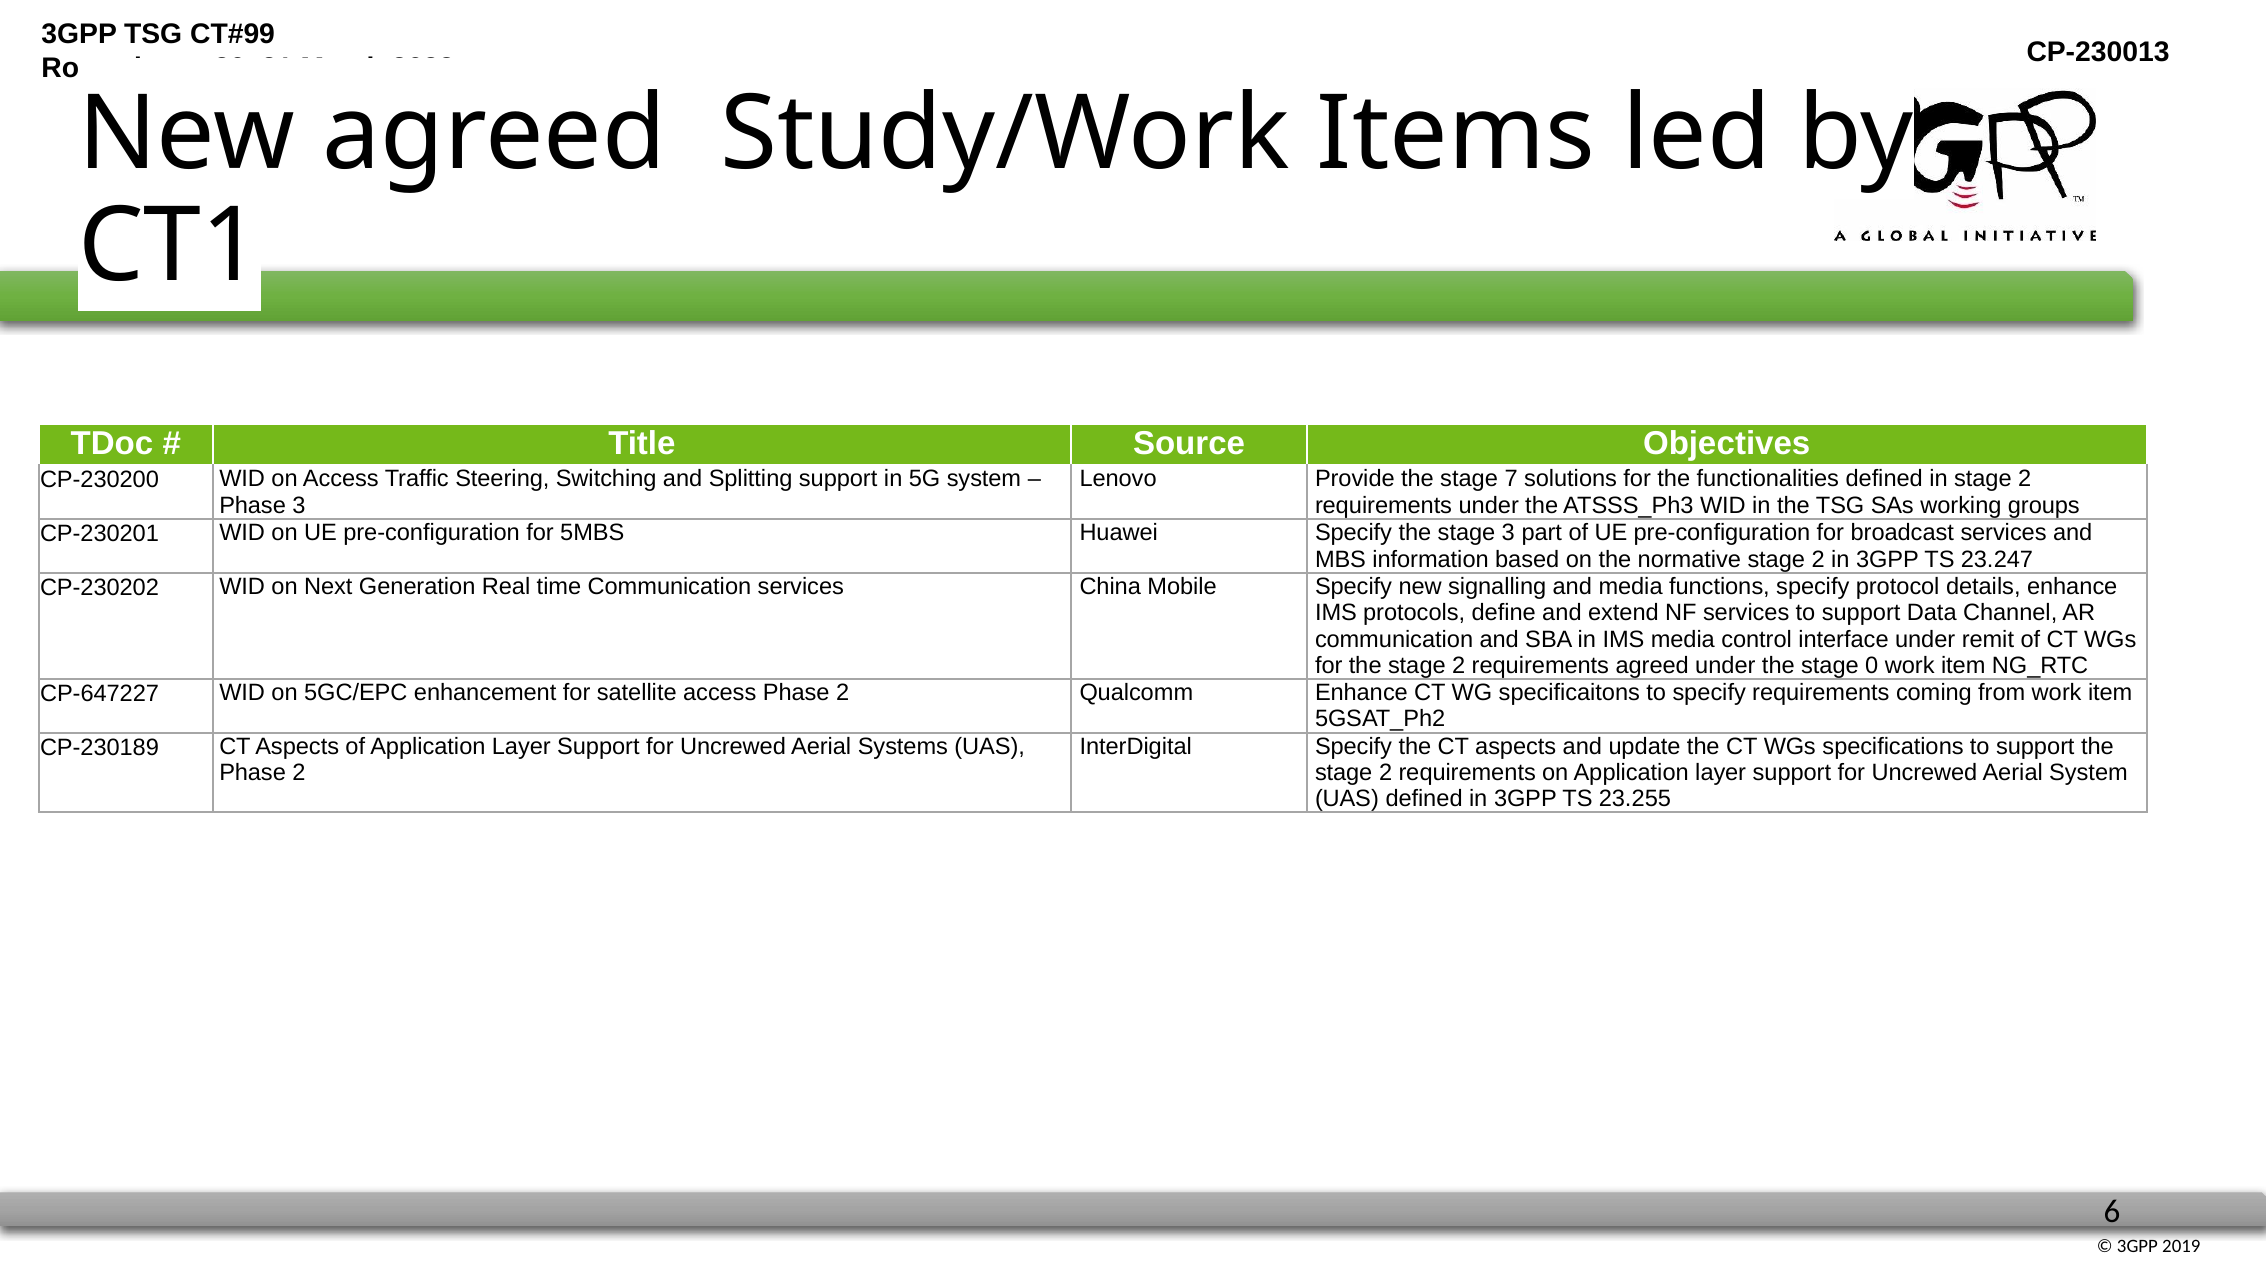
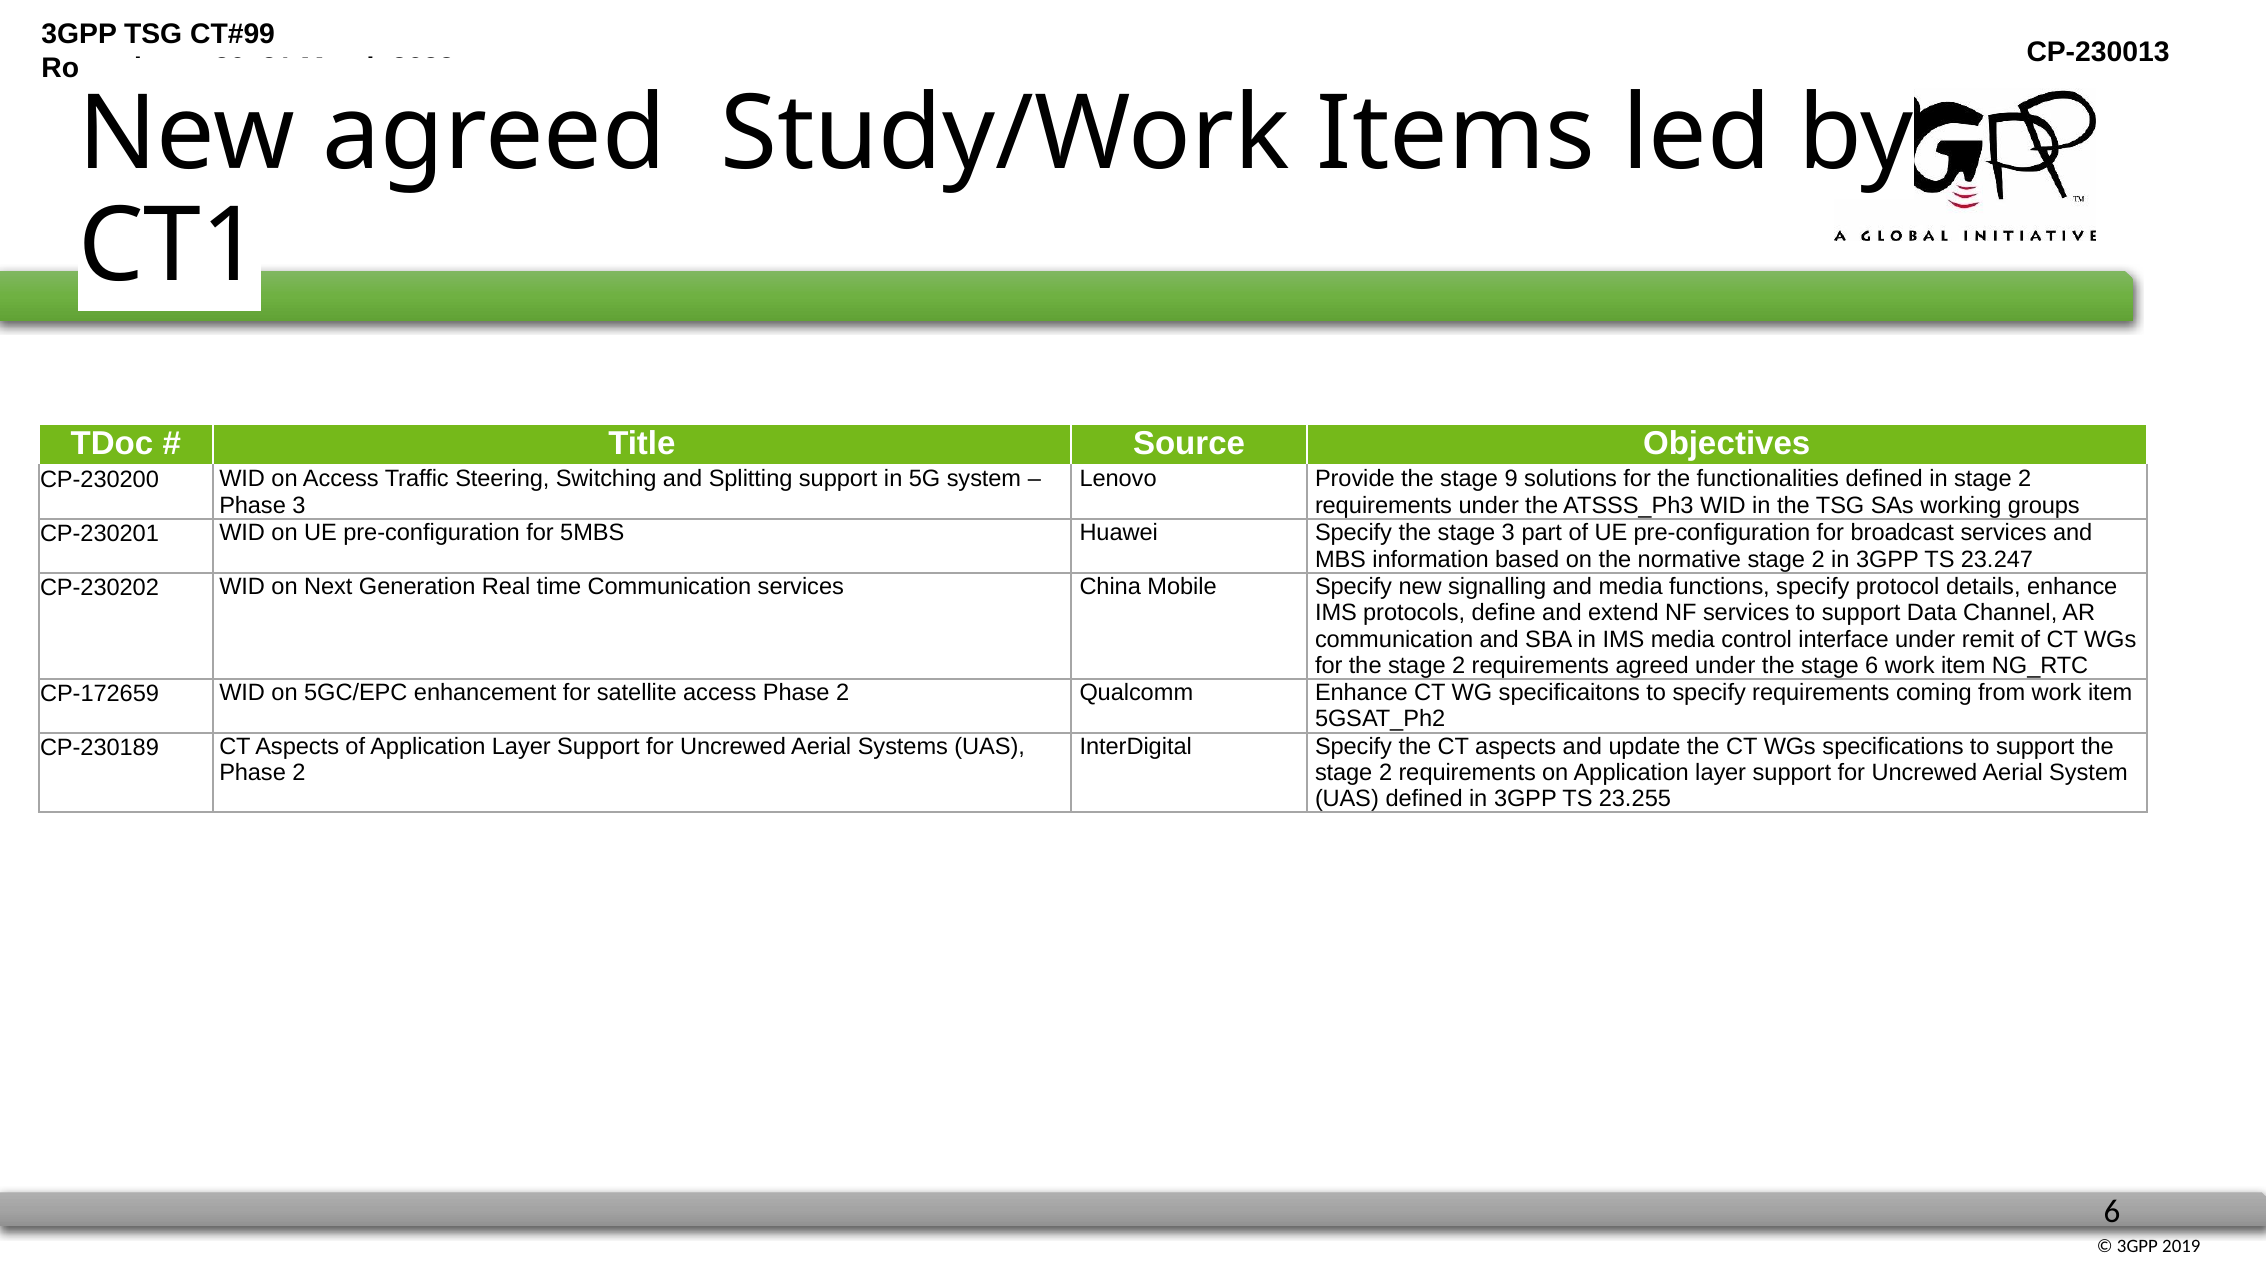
7: 7 -> 9 (1511, 479)
stage 0: 0 -> 6 (1872, 666)
CP-647227: CP-647227 -> CP-172659 (100, 693)
